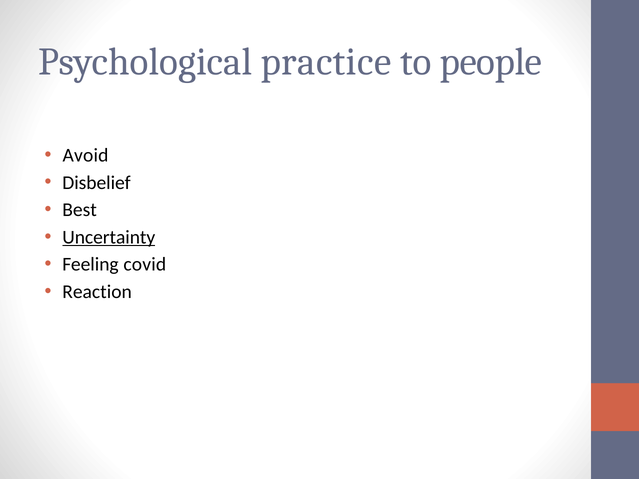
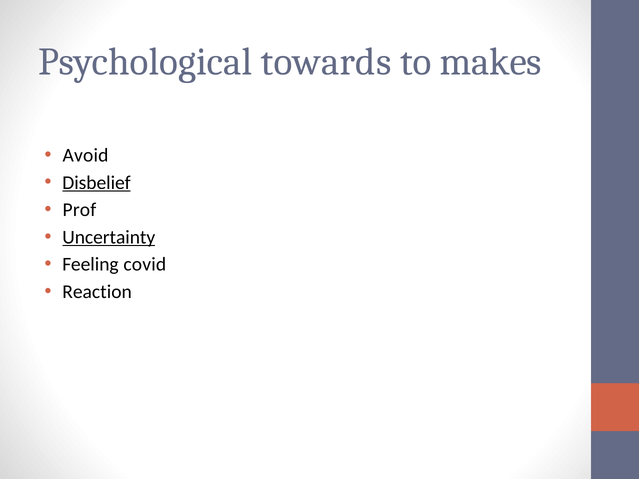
practice: practice -> towards (326, 62)
people: people -> makes (491, 62)
Disbelief underline: none -> present (96, 183)
Best: Best -> Prof (79, 210)
